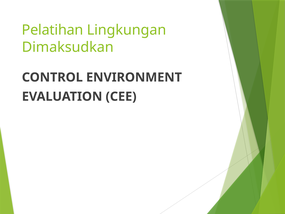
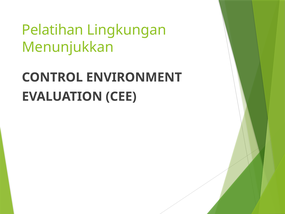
Dimaksudkan: Dimaksudkan -> Menunjukkan (68, 47)
